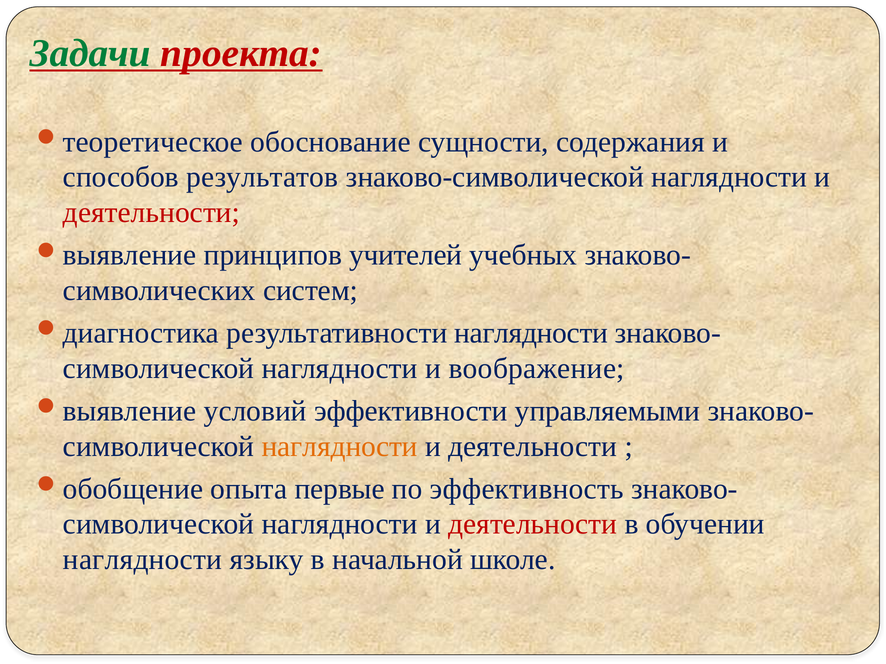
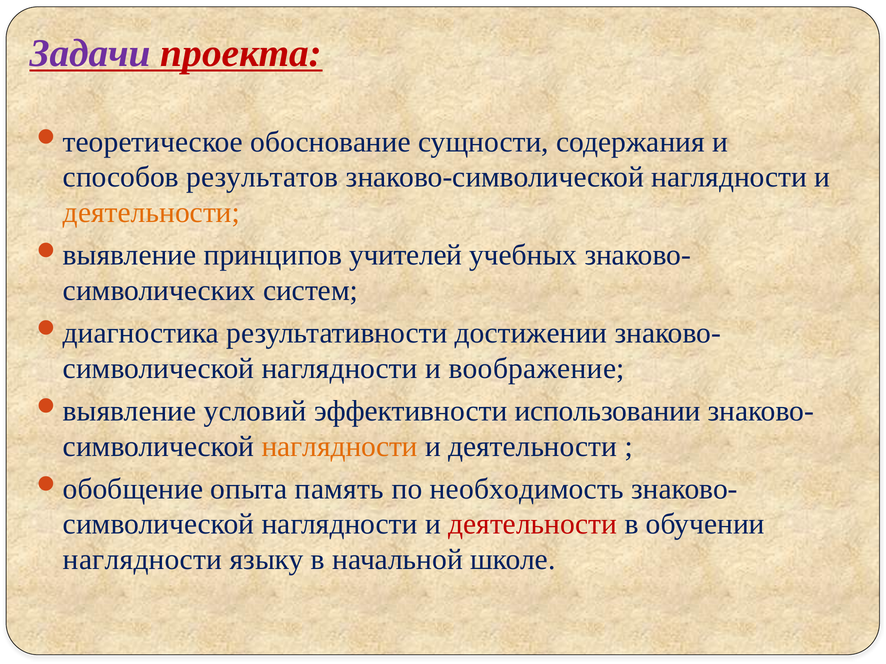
Задачи colour: green -> purple (90, 53)
деятельности colour: red -> orange (152, 213)
результативности наглядности: наглядности -> достижении (531, 333)
управляемыми: управляемыми -> использовании (608, 411)
первые: первые -> память (339, 489)
эффективность: эффективность -> необходимость (527, 489)
